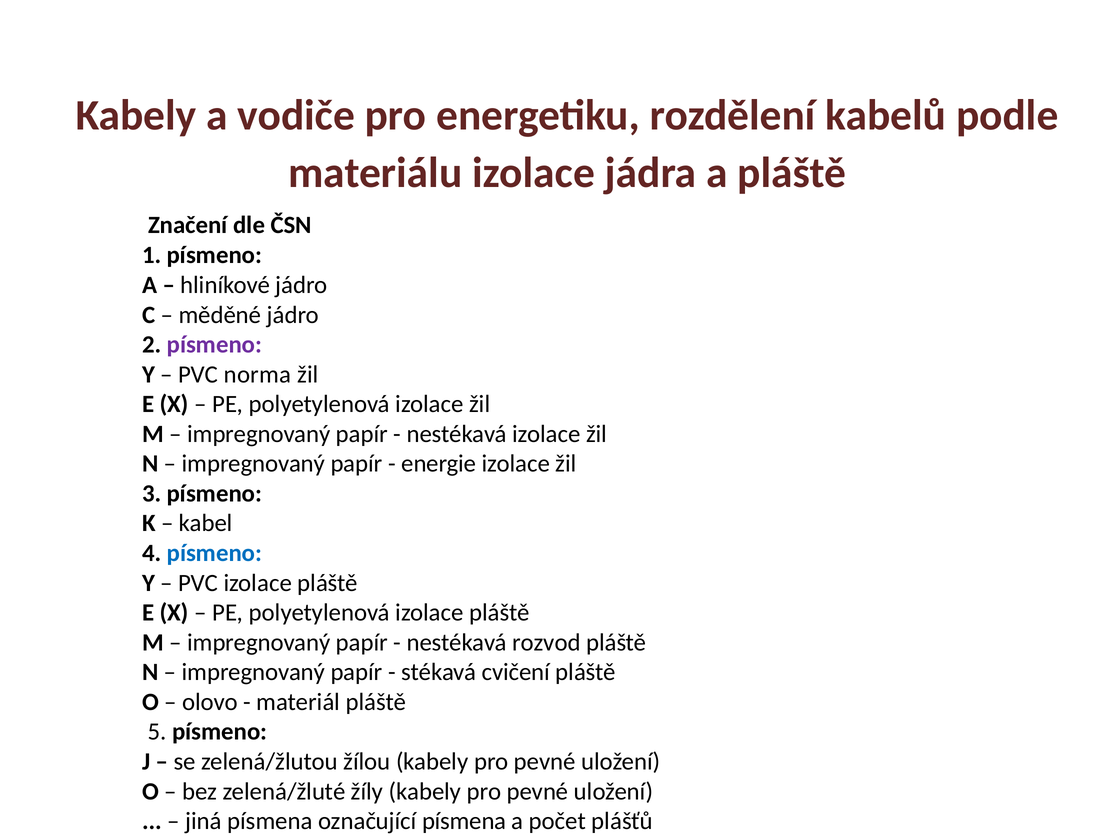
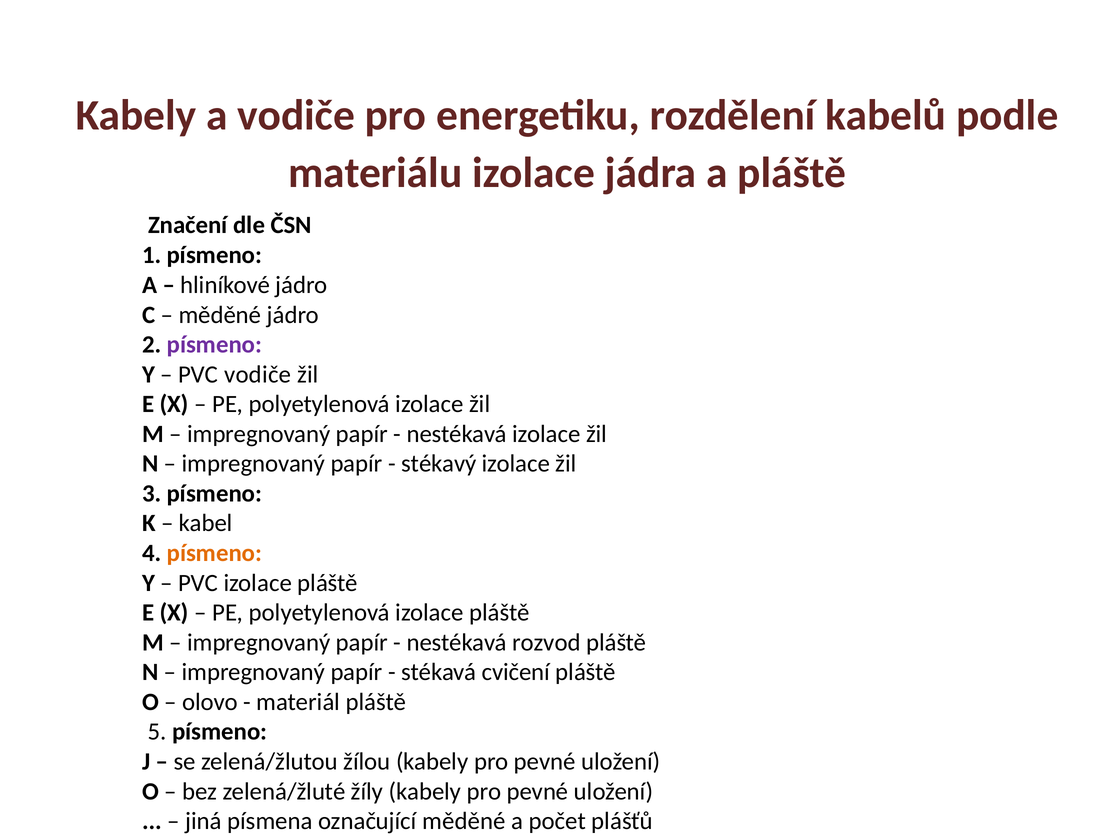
PVC norma: norma -> vodiče (258, 375)
energie: energie -> stékavý (439, 464)
písmeno colour: blue -> orange (214, 553)
označující písmena: písmena -> měděné (464, 822)
